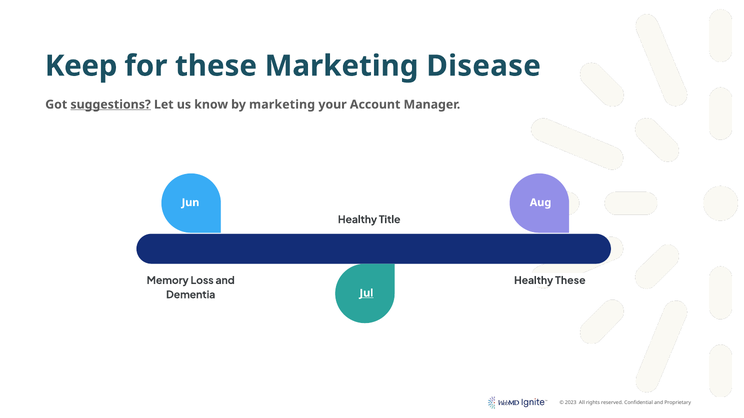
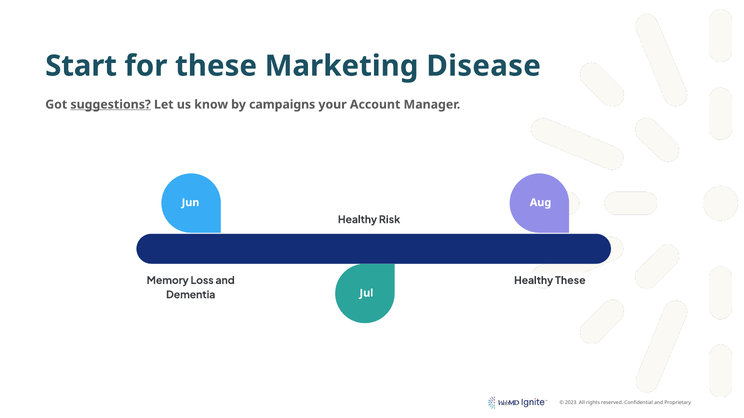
Keep: Keep -> Start (81, 66)
by marketing: marketing -> campaigns (282, 105)
Title: Title -> Risk (390, 220)
Jul underline: present -> none (367, 293)
